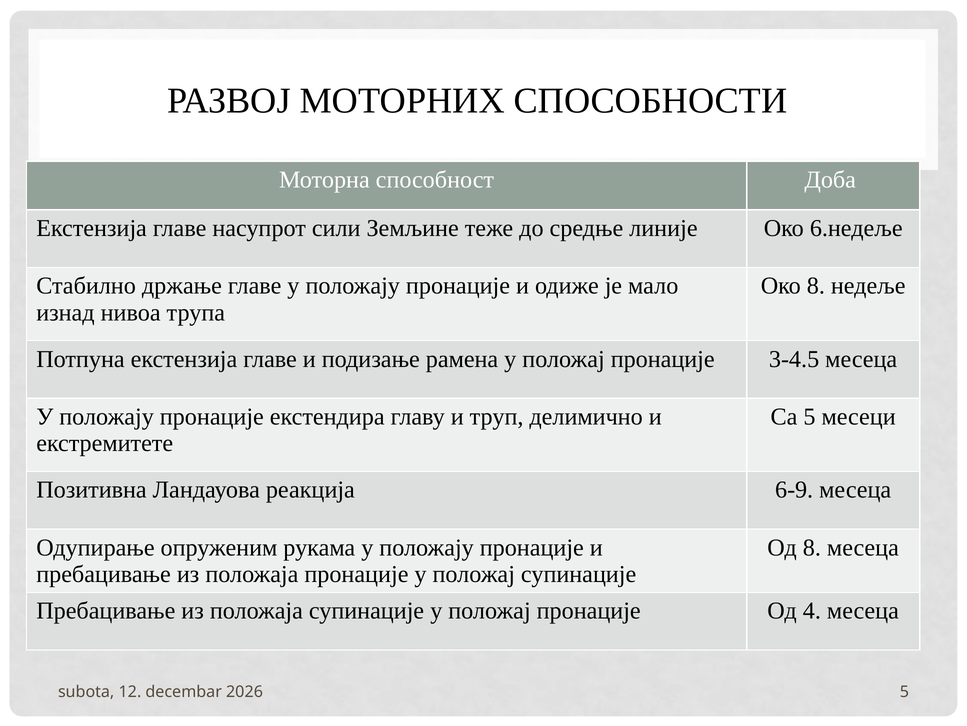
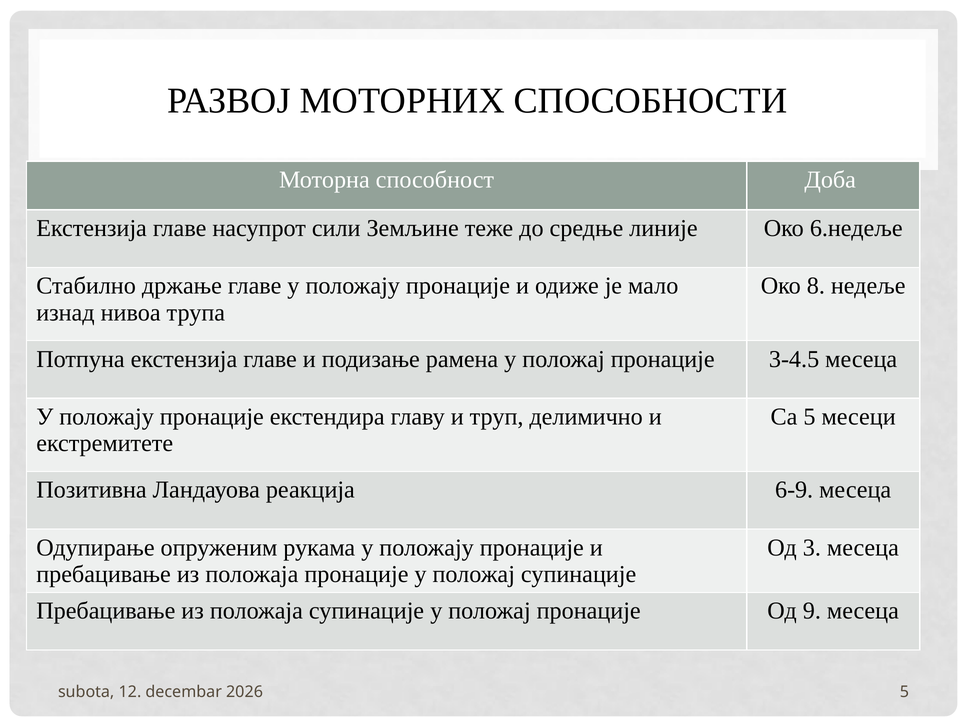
Од 8: 8 -> 3 (812, 547)
4: 4 -> 9 (812, 610)
